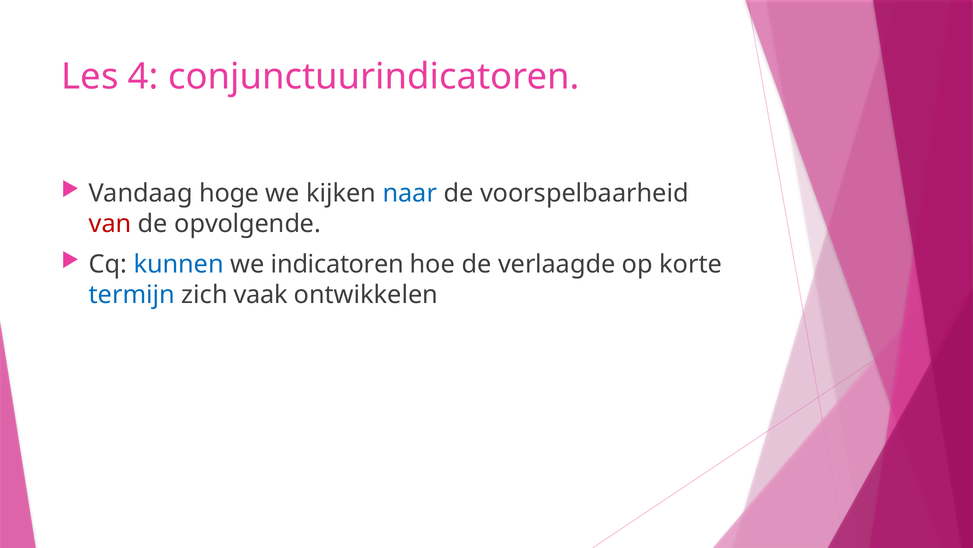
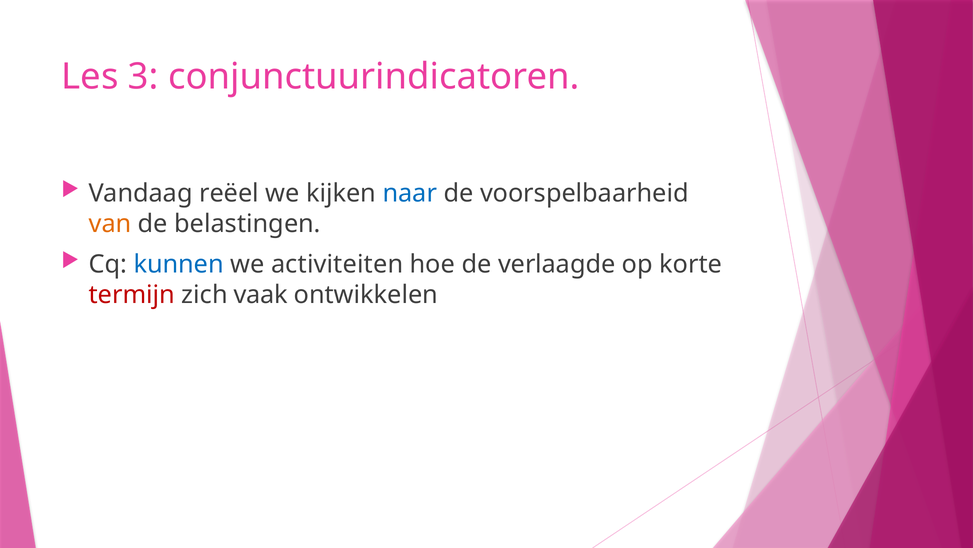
4: 4 -> 3 (143, 77)
hoge: hoge -> reëel (229, 193)
van colour: red -> orange (110, 223)
opvolgende: opvolgende -> belastingen (248, 223)
indicatoren: indicatoren -> activiteiten (337, 264)
termijn colour: blue -> red (132, 294)
